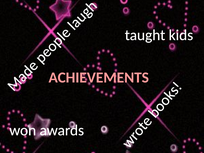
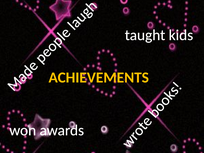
ACHIEVEMENTS colour: pink -> yellow (99, 78)
